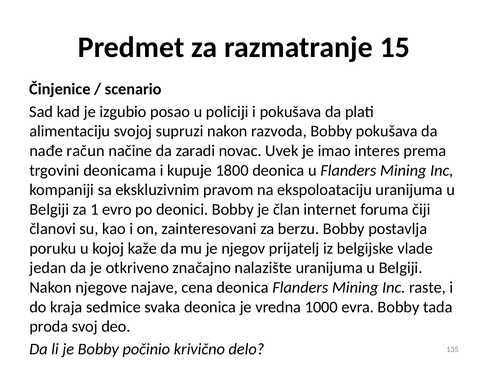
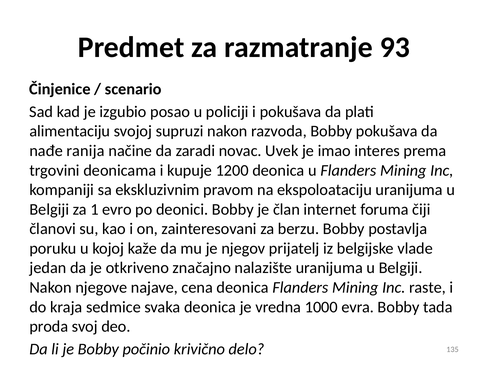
15: 15 -> 93 (395, 47)
račun: račun -> ranija (86, 151)
1800: 1800 -> 1200 (232, 170)
